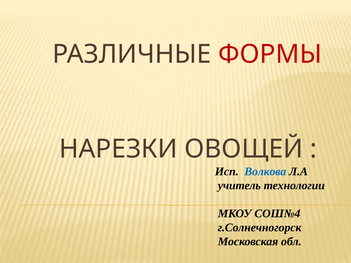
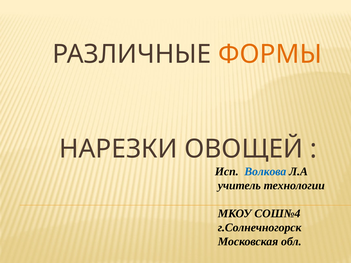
ФОРМЫ colour: red -> orange (270, 54)
